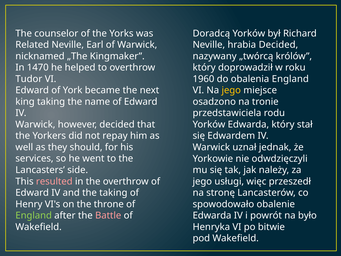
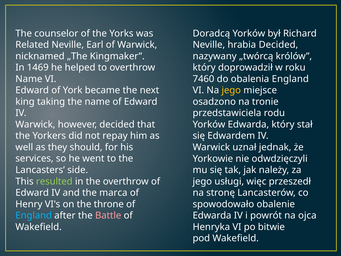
1470: 1470 -> 1469 (38, 67)
Tudor: Tudor -> Name (29, 79)
1960: 1960 -> 7460 (203, 79)
resulted colour: pink -> light green (54, 181)
the taking: taking -> marca (113, 193)
England colour: light green -> light blue (34, 215)
było: było -> ojca (307, 215)
